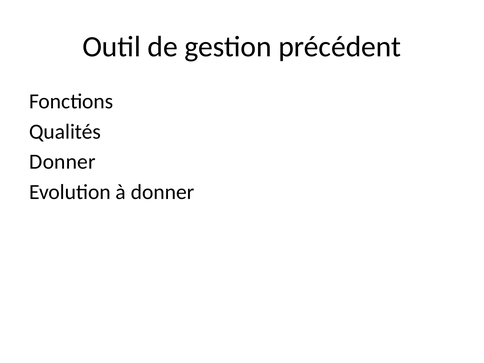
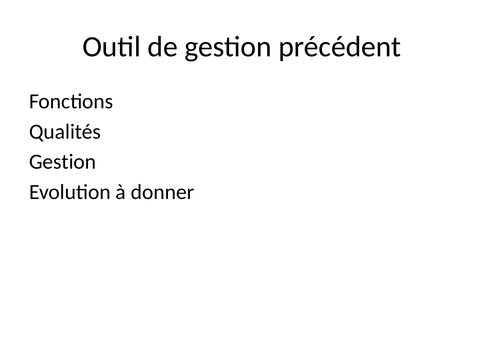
Donner: Donner -> Gestion (63, 162)
